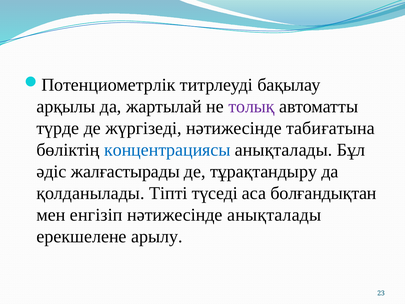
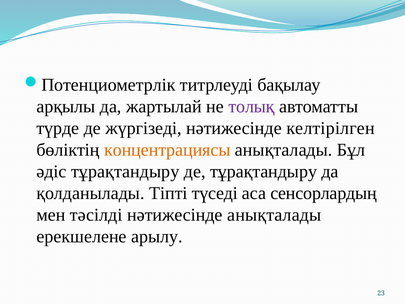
табиғатына: табиғатына -> келтірілген (331, 128)
концентрациясы colour: blue -> orange (167, 150)
әдіс жалғастырады: жалғастырады -> тұрақтандыру (125, 171)
болғандықтан: болғандықтан -> сенсорлардың (324, 193)
енгізіп: енгізіп -> тәсілді (96, 215)
